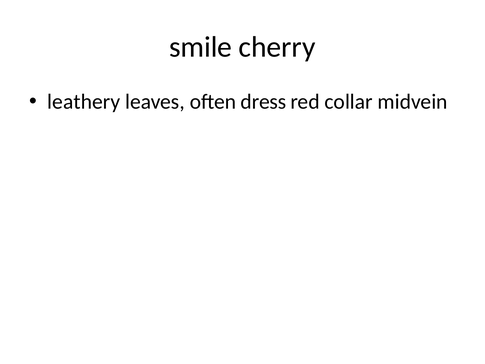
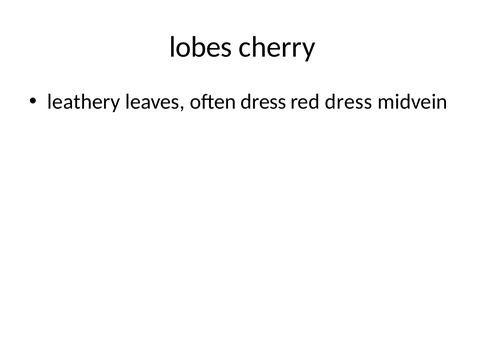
smile: smile -> lobes (201, 47)
red collar: collar -> dress (349, 102)
